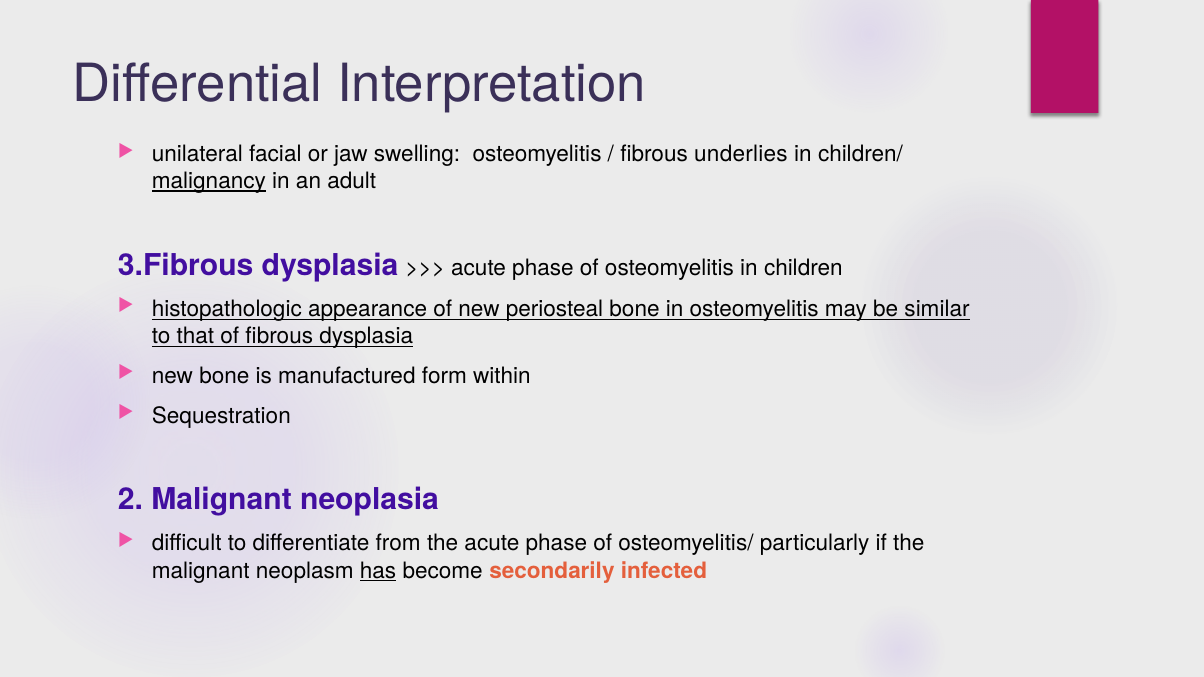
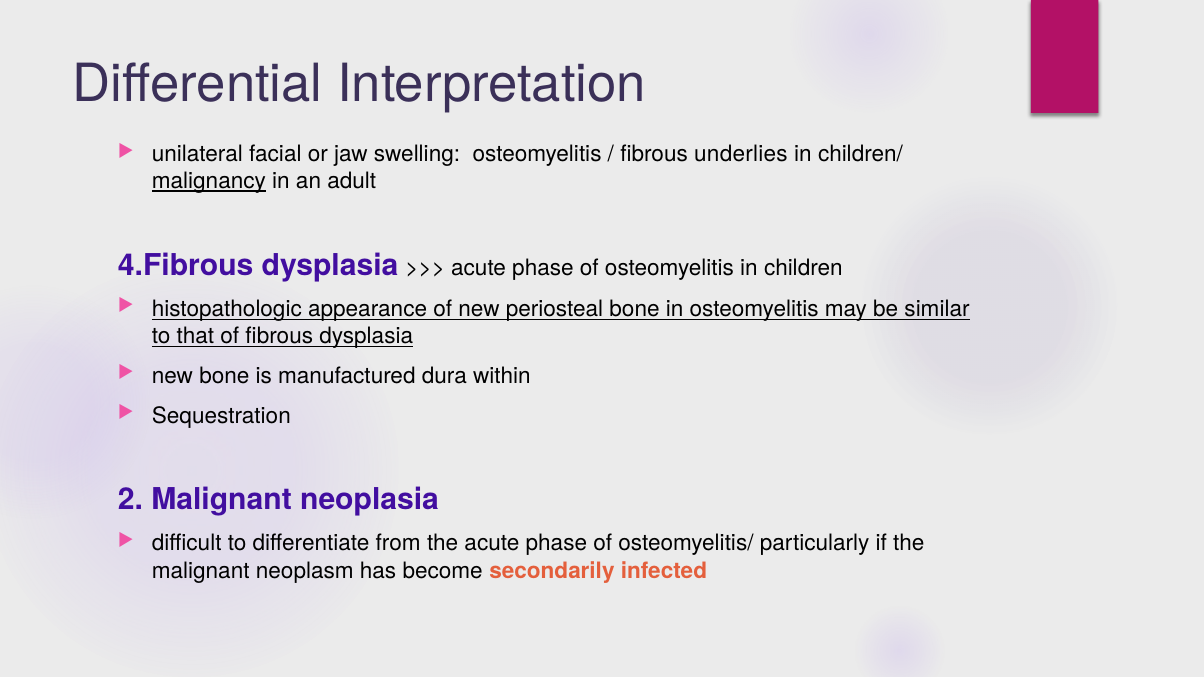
3.Fibrous: 3.Fibrous -> 4.Fibrous (186, 266)
form: form -> dura (444, 376)
has underline: present -> none (378, 571)
